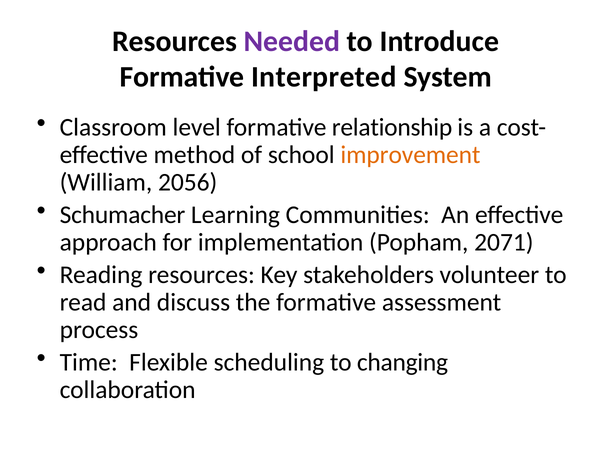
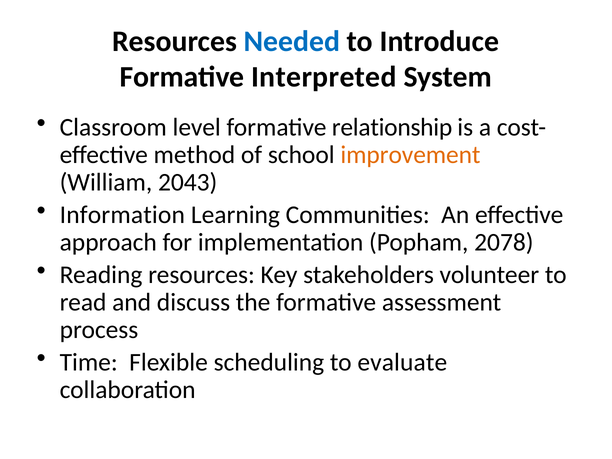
Needed colour: purple -> blue (292, 41)
2056: 2056 -> 2043 (188, 182)
Schumacher: Schumacher -> Information (122, 215)
2071: 2071 -> 2078 (504, 242)
changing: changing -> evaluate (402, 362)
